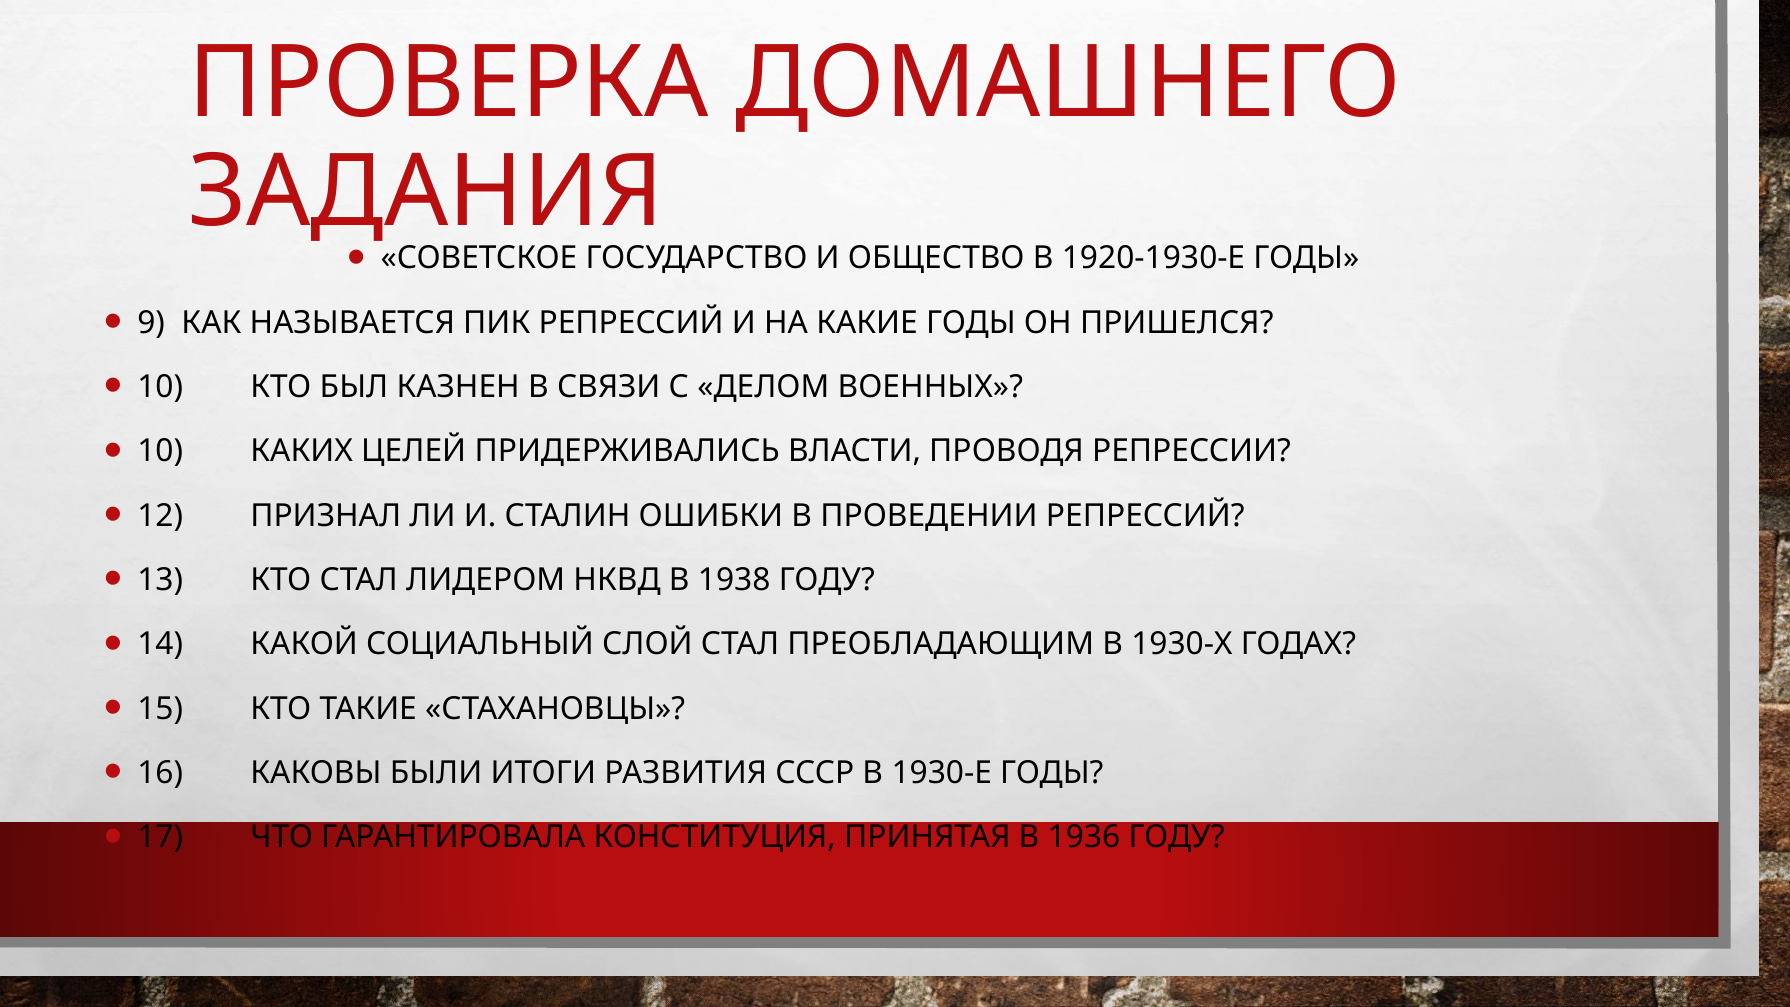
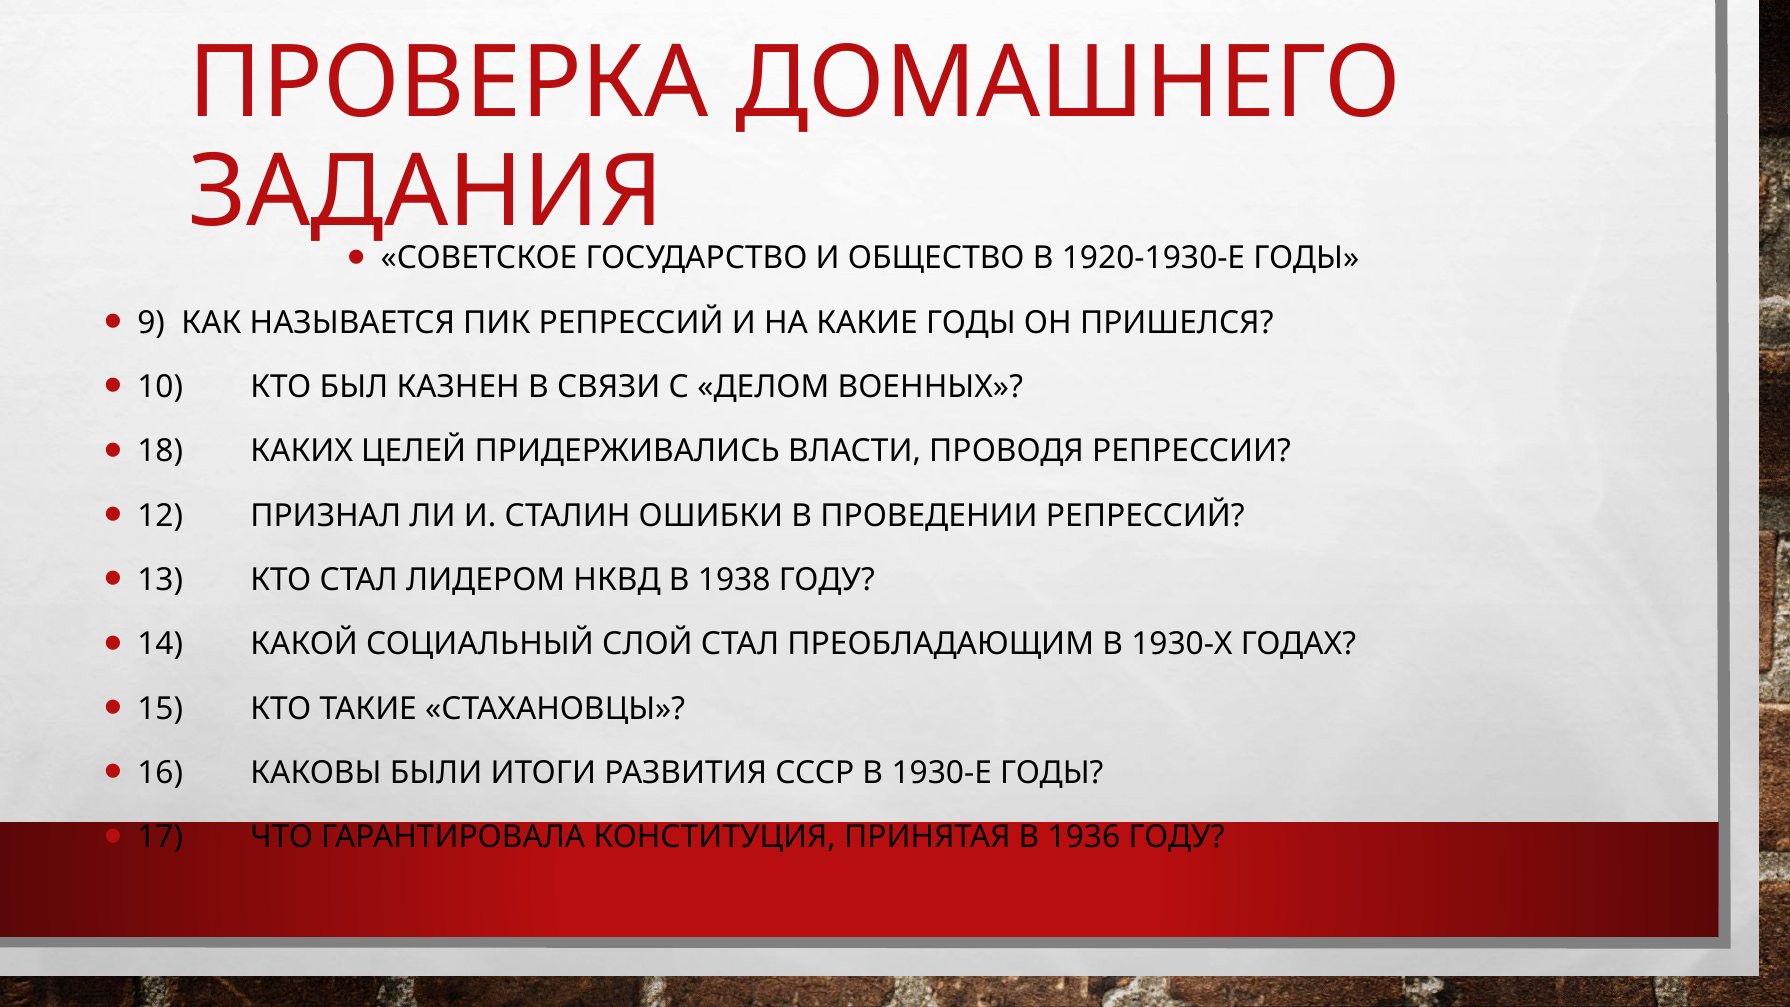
10: 10 -> 18 (160, 451)
